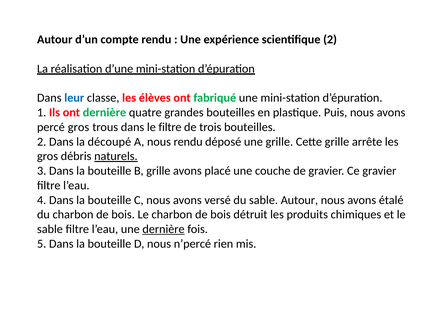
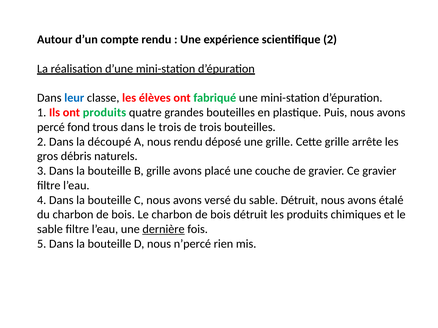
ont dernière: dernière -> produits (104, 113)
percé gros: gros -> fond (79, 127)
le filtre: filtre -> trois (170, 127)
naturels underline: present -> none (116, 157)
sable Autour: Autour -> Détruit (299, 200)
